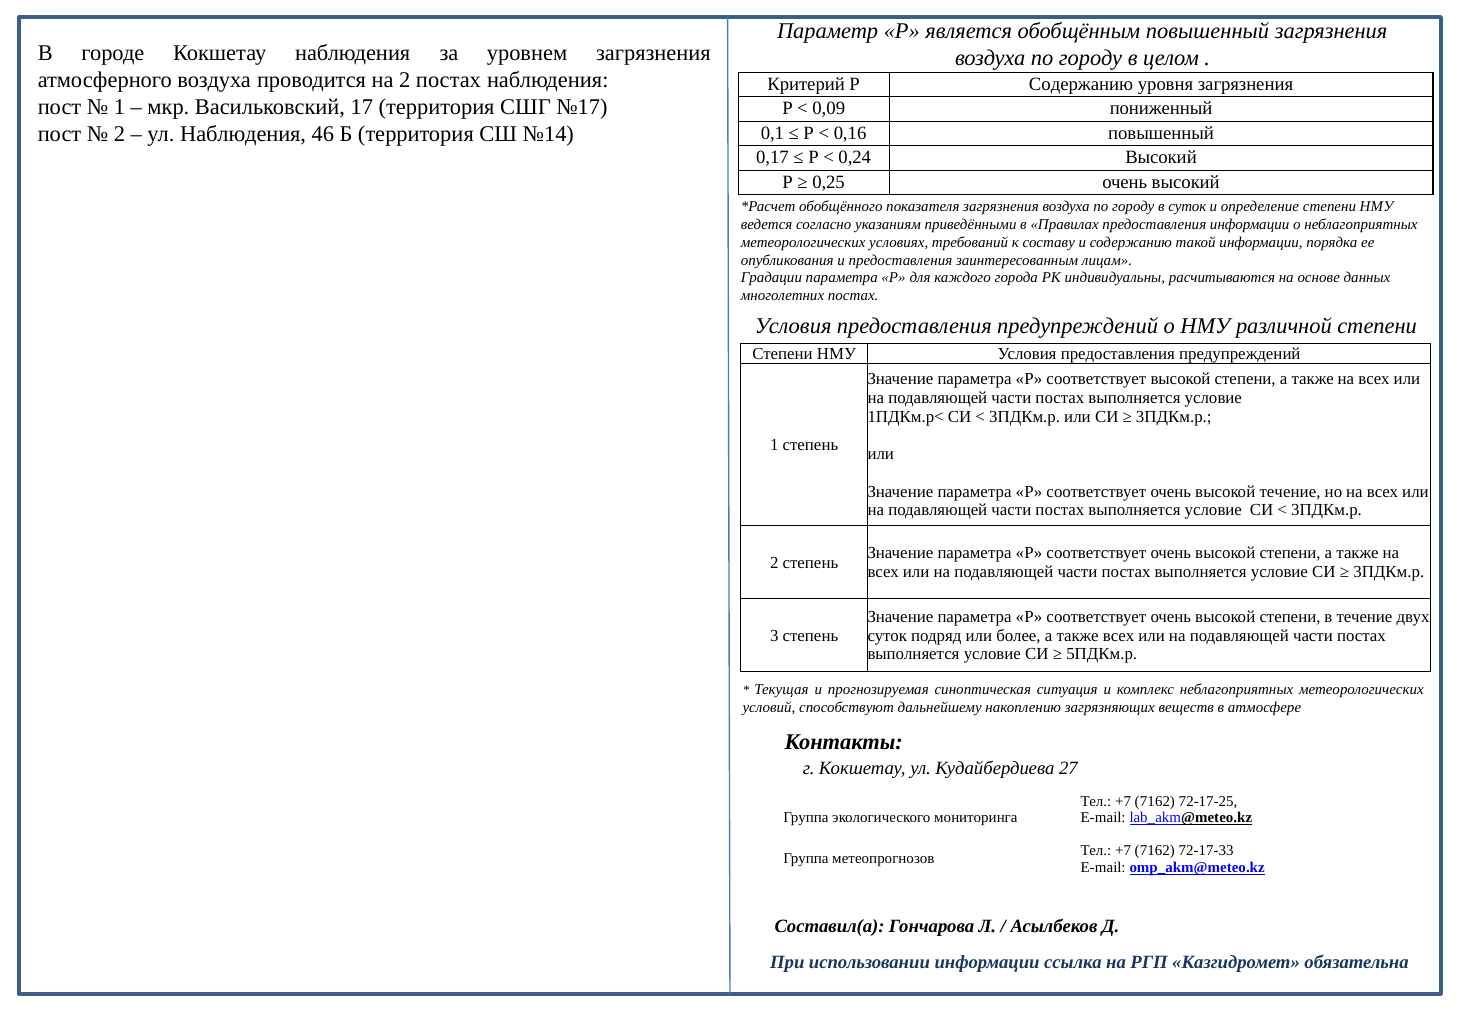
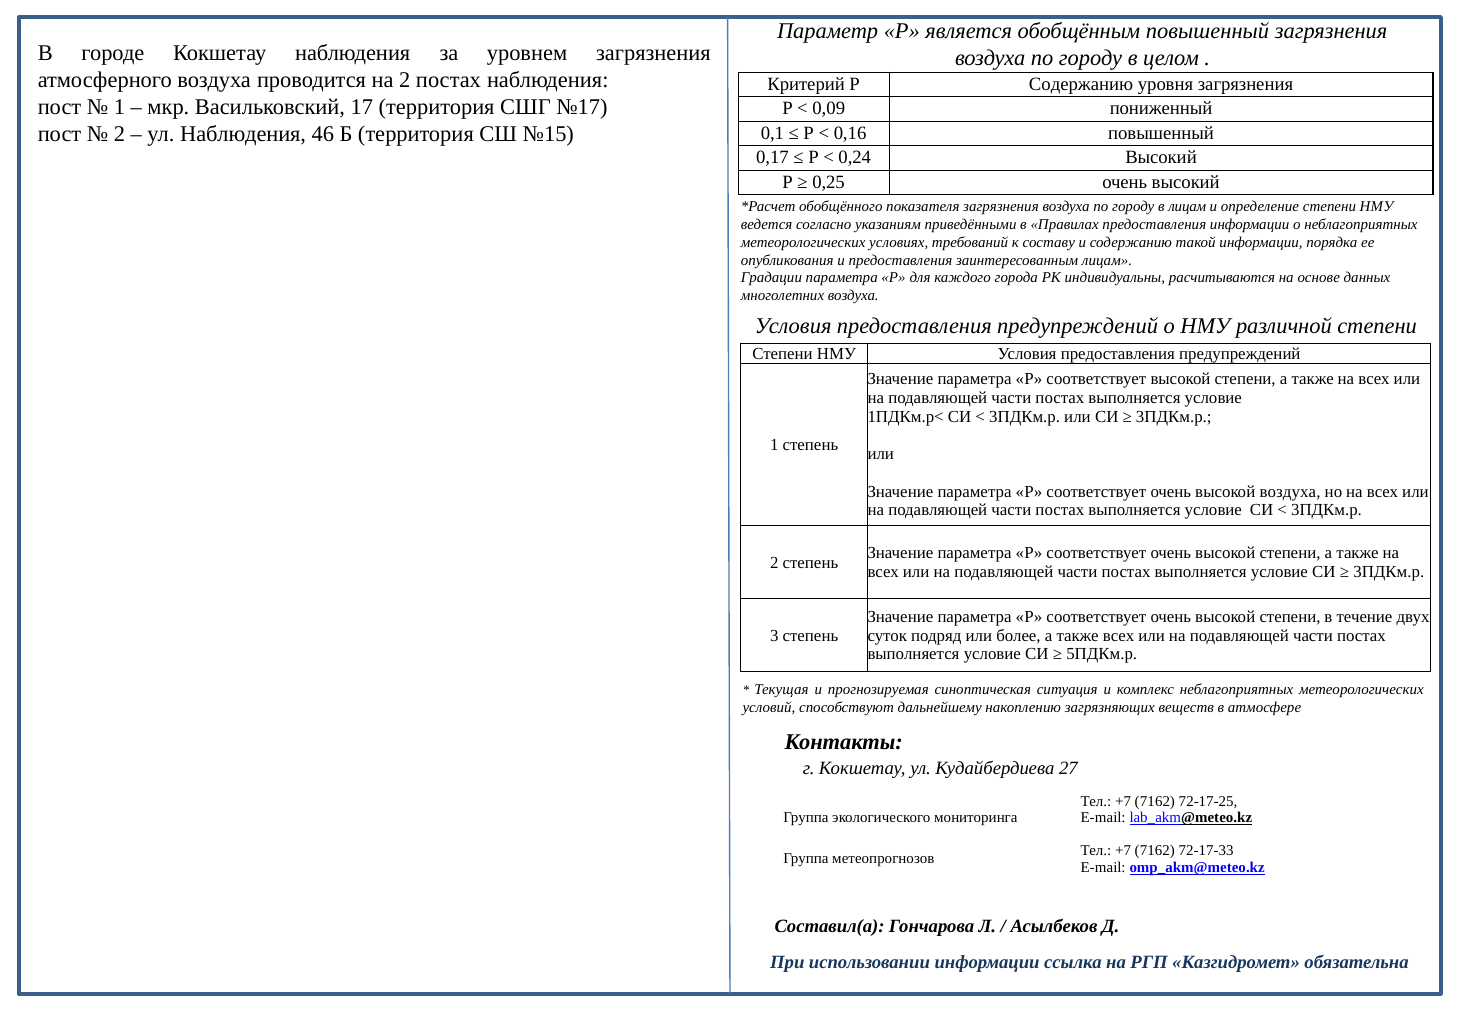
№14: №14 -> №15 (548, 134)
в суток: суток -> лицам (1187, 206)
многолетних постах: постах -> воздуха (853, 296)
высокой течение: течение -> воздуха (1290, 491)
